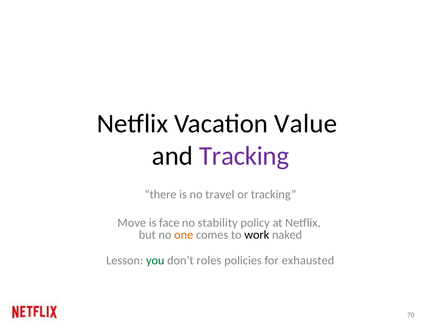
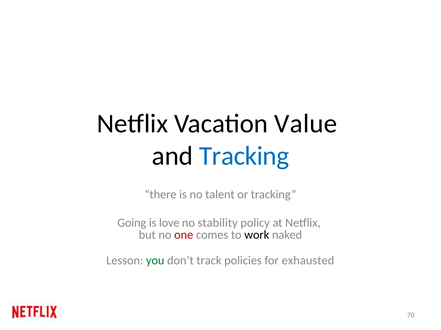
Tracking colour: purple -> blue (244, 156)
travel: travel -> talent (220, 195)
Move: Move -> Going (132, 223)
face: face -> love (169, 223)
one colour: orange -> red (184, 235)
roles: roles -> track (209, 261)
